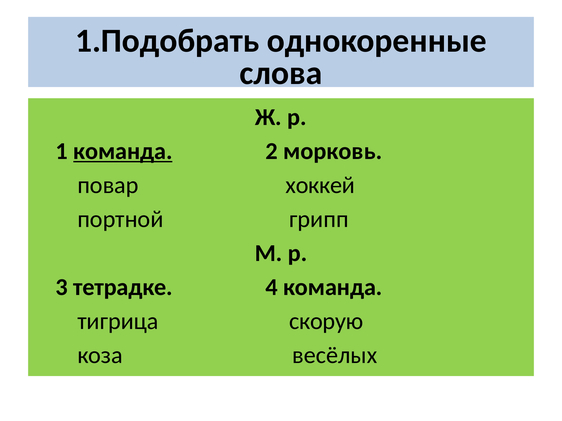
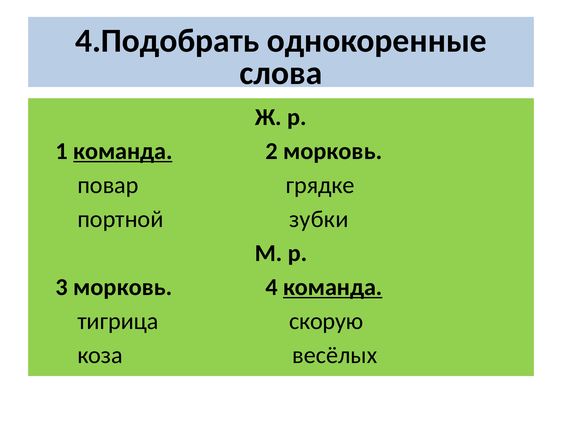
1.Подобрать: 1.Подобрать -> 4.Подобрать (167, 41)
хоккей: хоккей -> грядке (320, 185)
грипп: грипп -> зубки (319, 220)
3 тетрадке: тетрадке -> морковь (123, 288)
команда underline: none -> present (333, 288)
